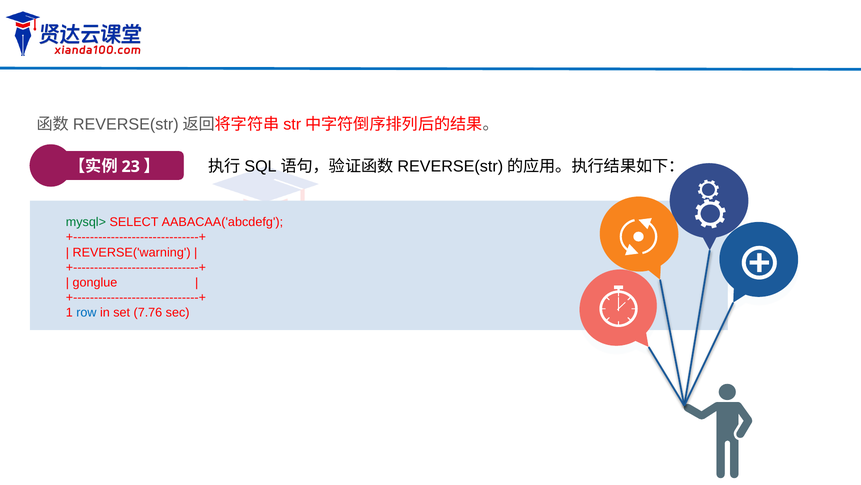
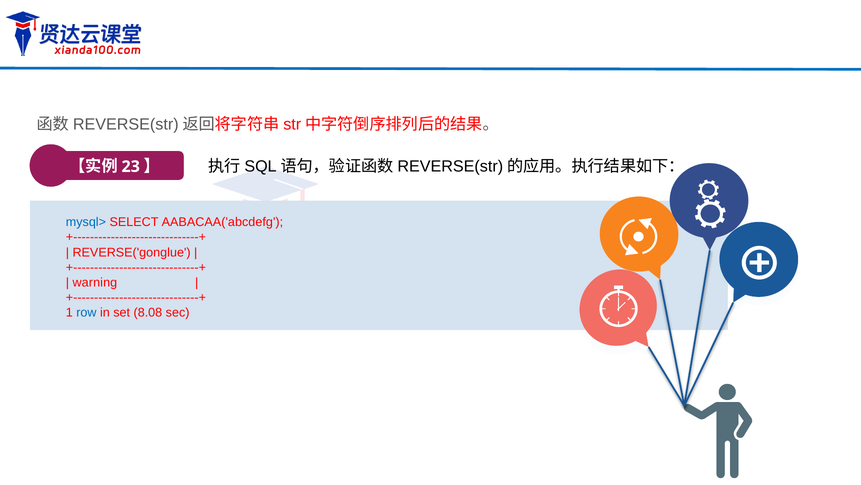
mysql> colour: green -> blue (86, 222)
REVERSE('warning: REVERSE('warning -> REVERSE('gonglue (132, 252)
gonglue: gonglue -> warning (95, 282)
7.76: 7.76 -> 8.08 (148, 312)
